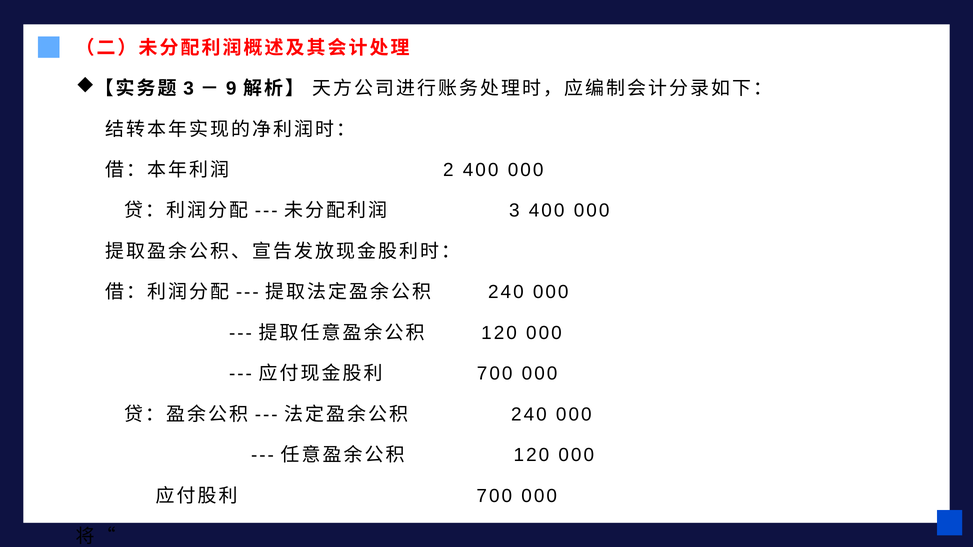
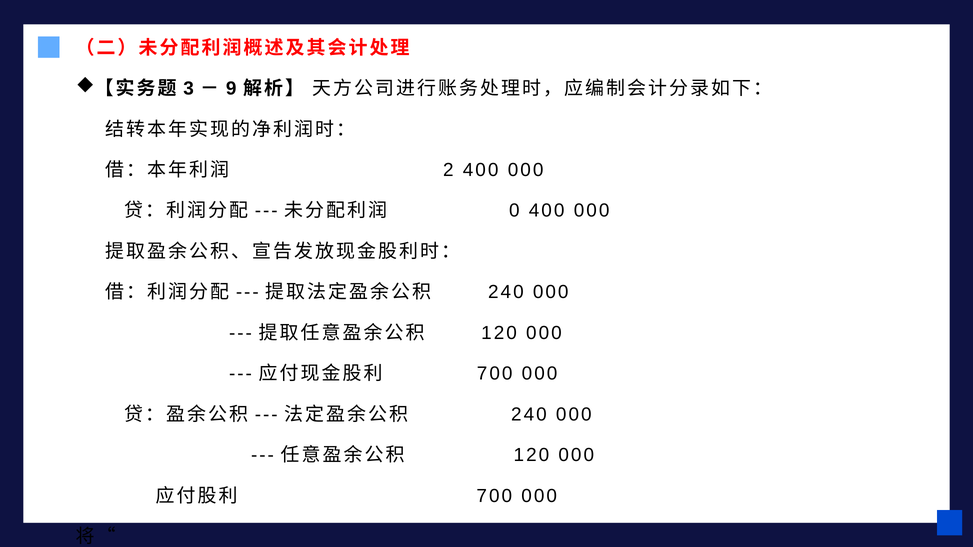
3: 3 -> 0 (514, 211)
